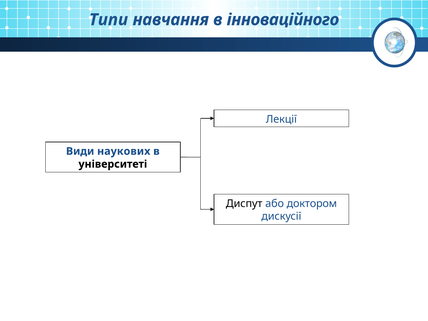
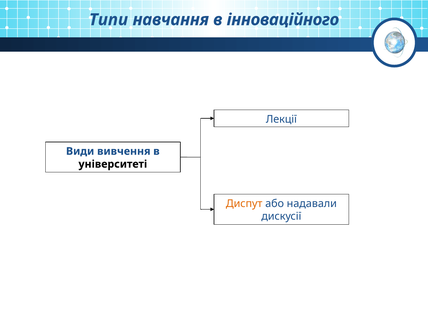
наукових: наукових -> вивчення (124, 151)
Диспут colour: black -> orange (244, 203)
доктором: доктором -> надавали (312, 203)
